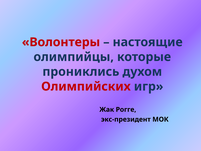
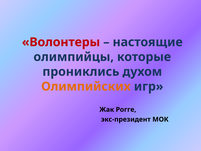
Олимпийских colour: red -> orange (86, 86)
